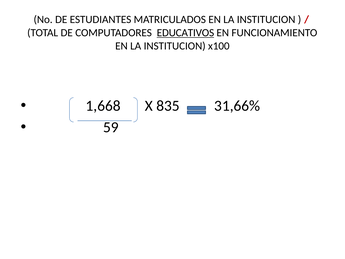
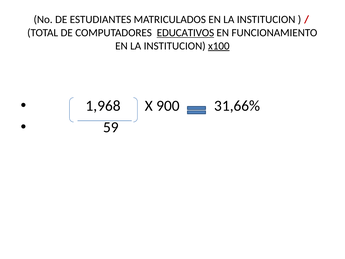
x100 underline: none -> present (219, 46)
1,668: 1,668 -> 1,968 (103, 106)
835: 835 -> 900 (168, 106)
